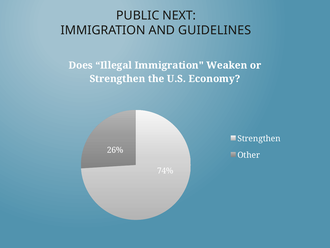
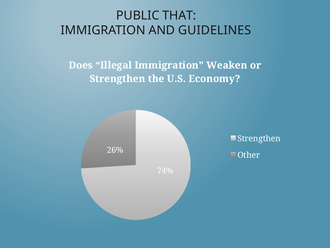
NEXT: NEXT -> THAT (179, 15)
